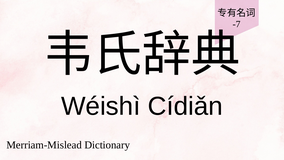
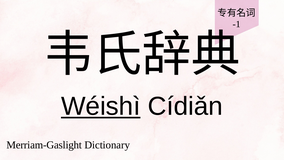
-7: -7 -> -1 (237, 24)
Wéishì underline: none -> present (101, 106)
Merriam-Mislead: Merriam-Mislead -> Merriam-Gaslight (44, 145)
